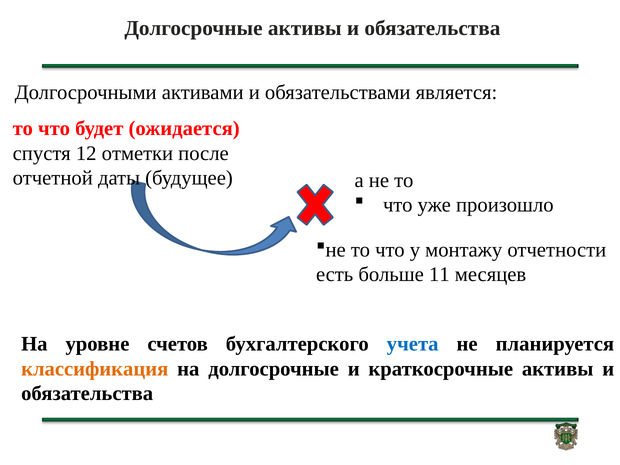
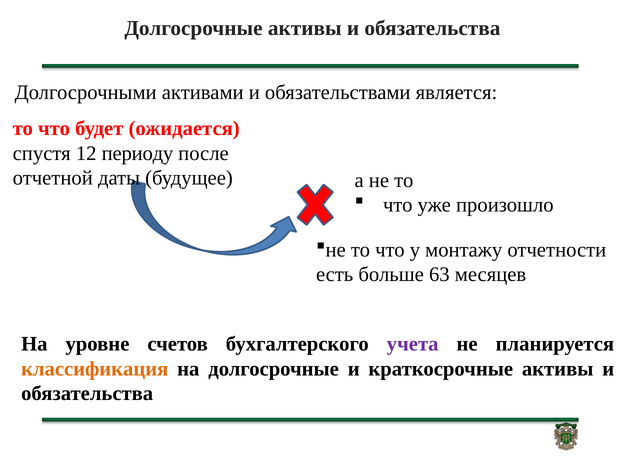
отметки: отметки -> периоду (138, 153)
11: 11 -> 63 (439, 275)
учета colour: blue -> purple (413, 344)
